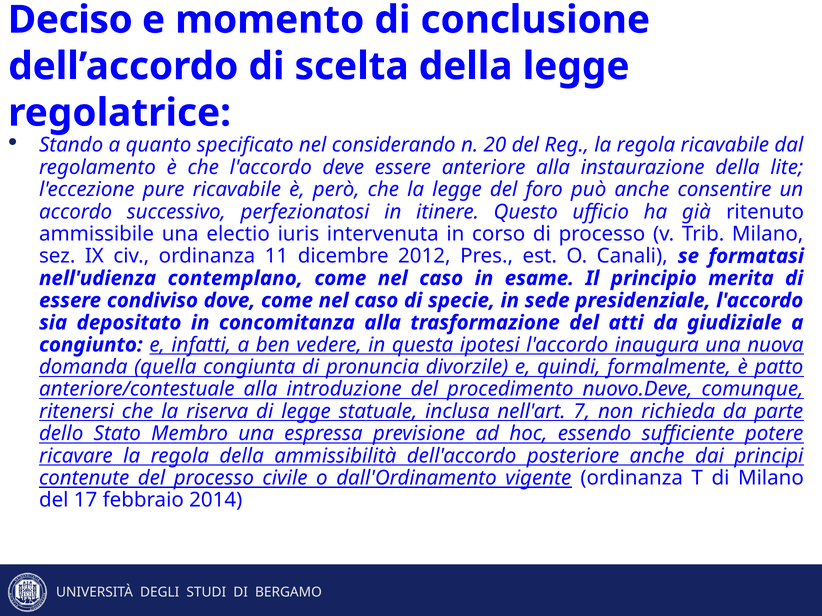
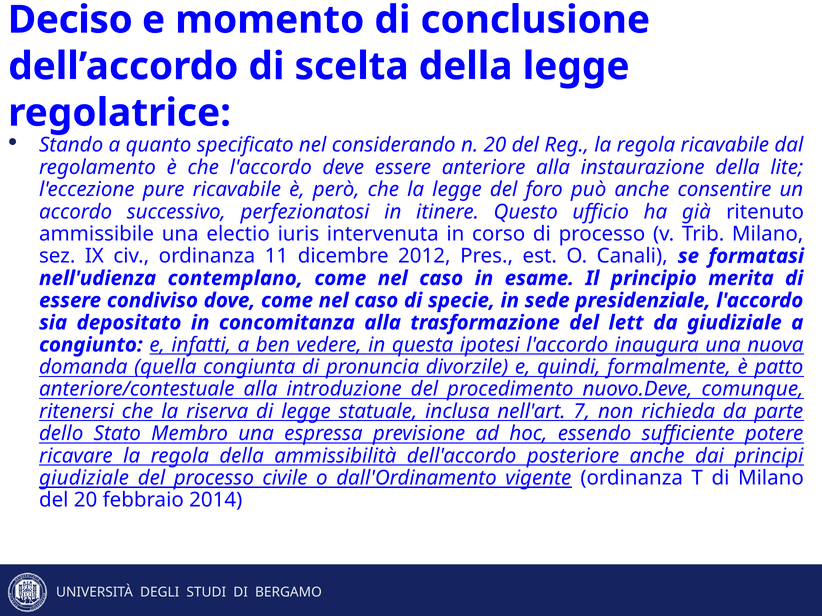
atti: atti -> lett (626, 323)
contenute: contenute -> giudiziale (84, 478)
del 17: 17 -> 20 (86, 501)
